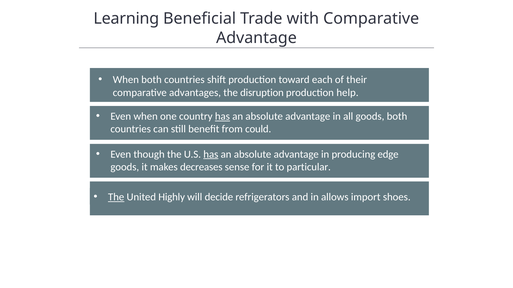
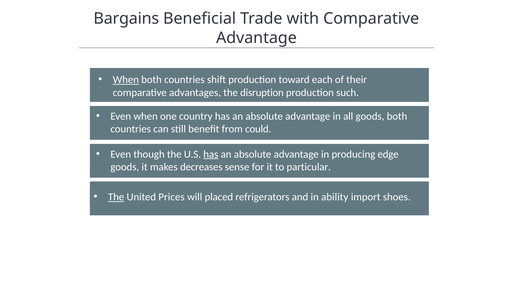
Learning: Learning -> Bargains (126, 19)
When underline: none -> present (126, 80)
help: help -> such (348, 93)
has underline: present -> none (222, 117)
Highly: Highly -> Prices (172, 197)
decide: decide -> placed (219, 197)
allows: allows -> ability (335, 197)
